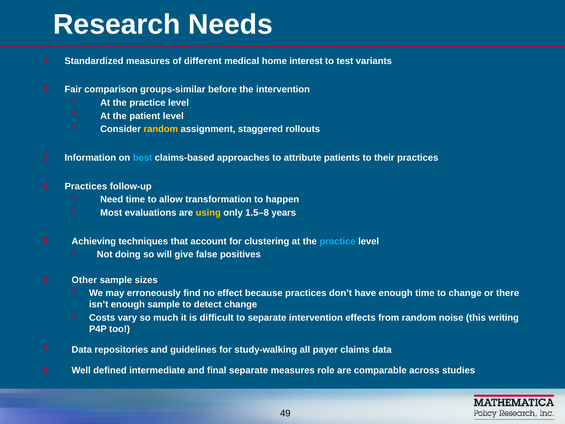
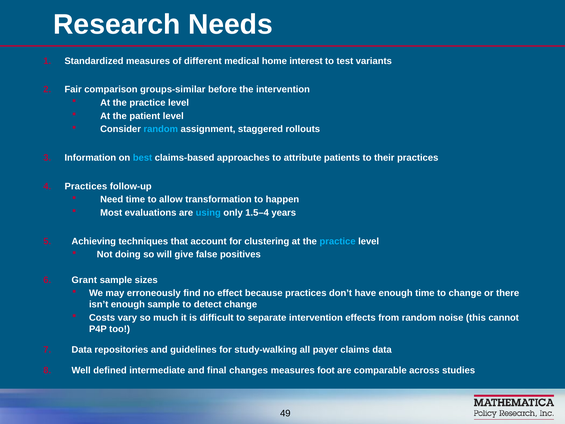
random colour: yellow -> light blue (161, 129)
using colour: yellow -> light blue (208, 213)
1.5–8: 1.5–8 -> 1.5–4 (257, 213)
Other: Other -> Grant (84, 280)
writing: writing -> cannot (504, 317)
final separate: separate -> changes (249, 370)
role: role -> foot (326, 370)
